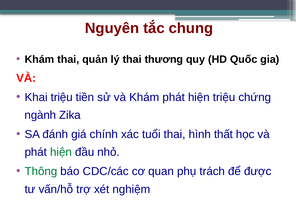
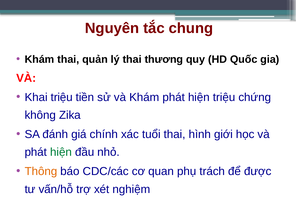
ngành: ngành -> không (40, 115)
thất: thất -> giới (223, 134)
Thông colour: green -> orange (41, 171)
